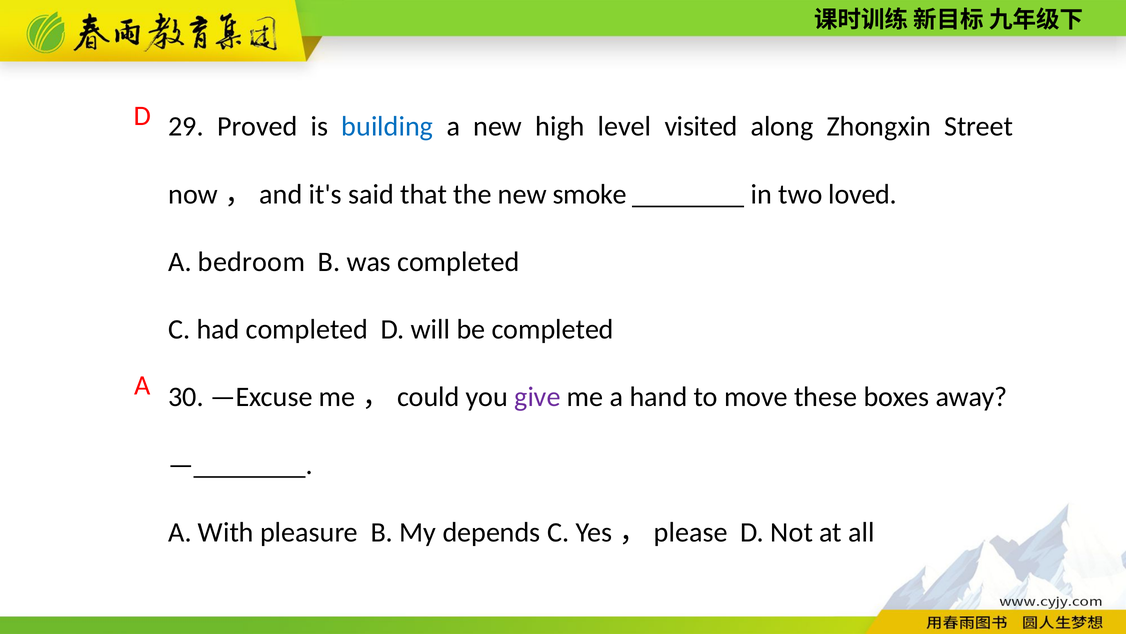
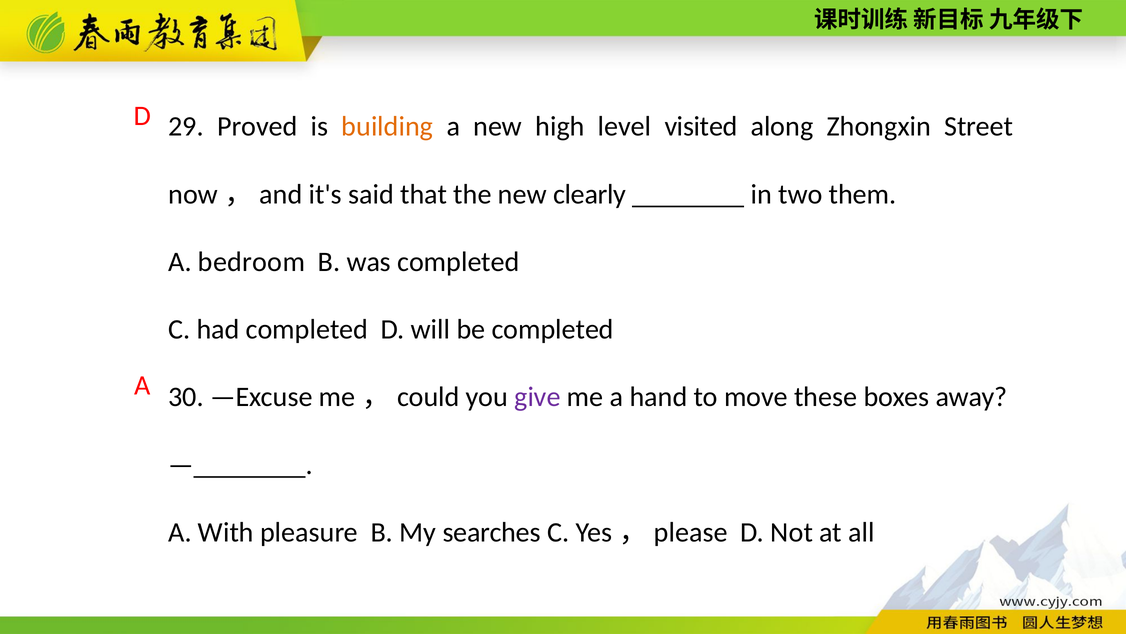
building colour: blue -> orange (387, 126)
smoke: smoke -> clearly (590, 194)
loved: loved -> them (863, 194)
depends: depends -> searches (492, 532)
